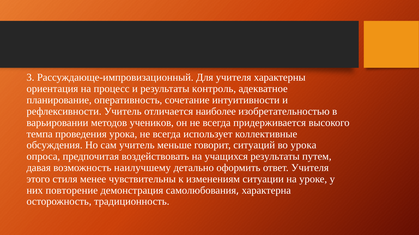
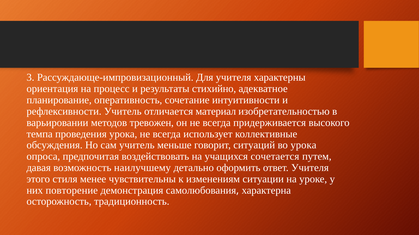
контроль: контроль -> стихийно (214, 89)
наиболее: наиболее -> материал (216, 112)
учеников: учеников -> тревожен (152, 123)
учащихся результаты: результаты -> сочетается (275, 157)
